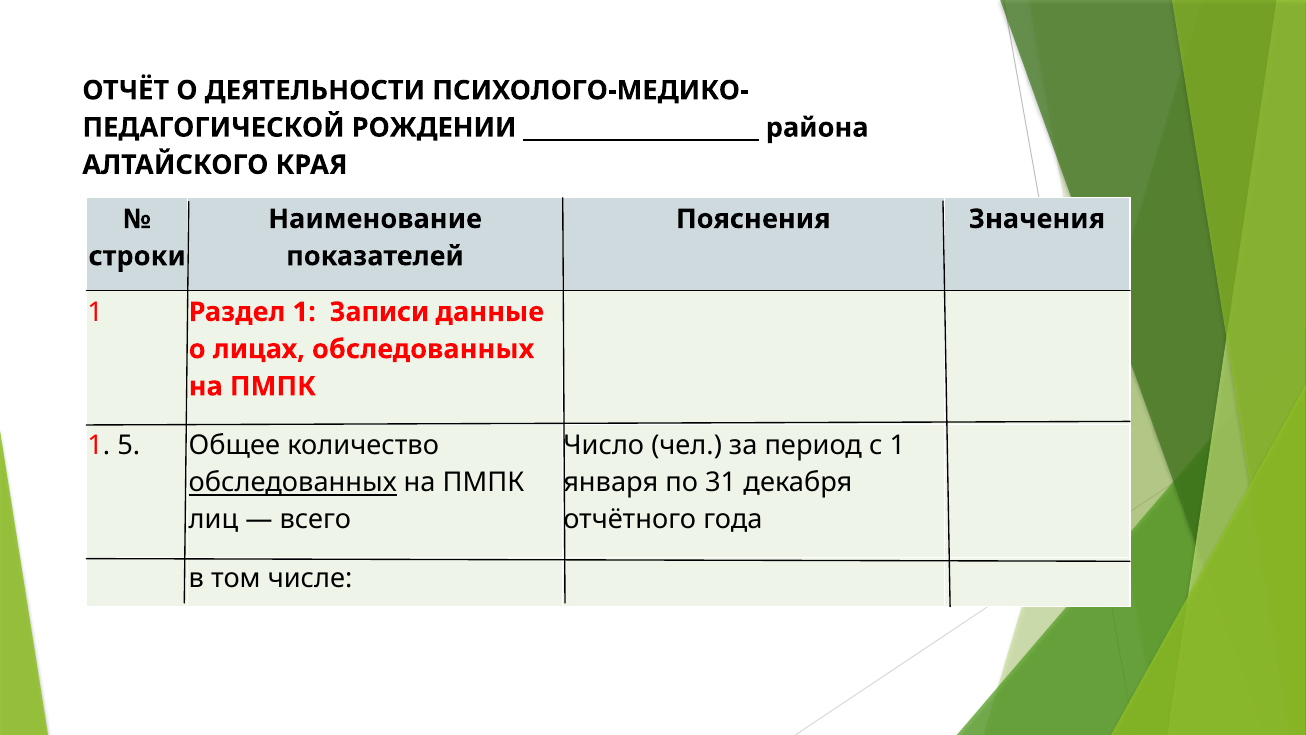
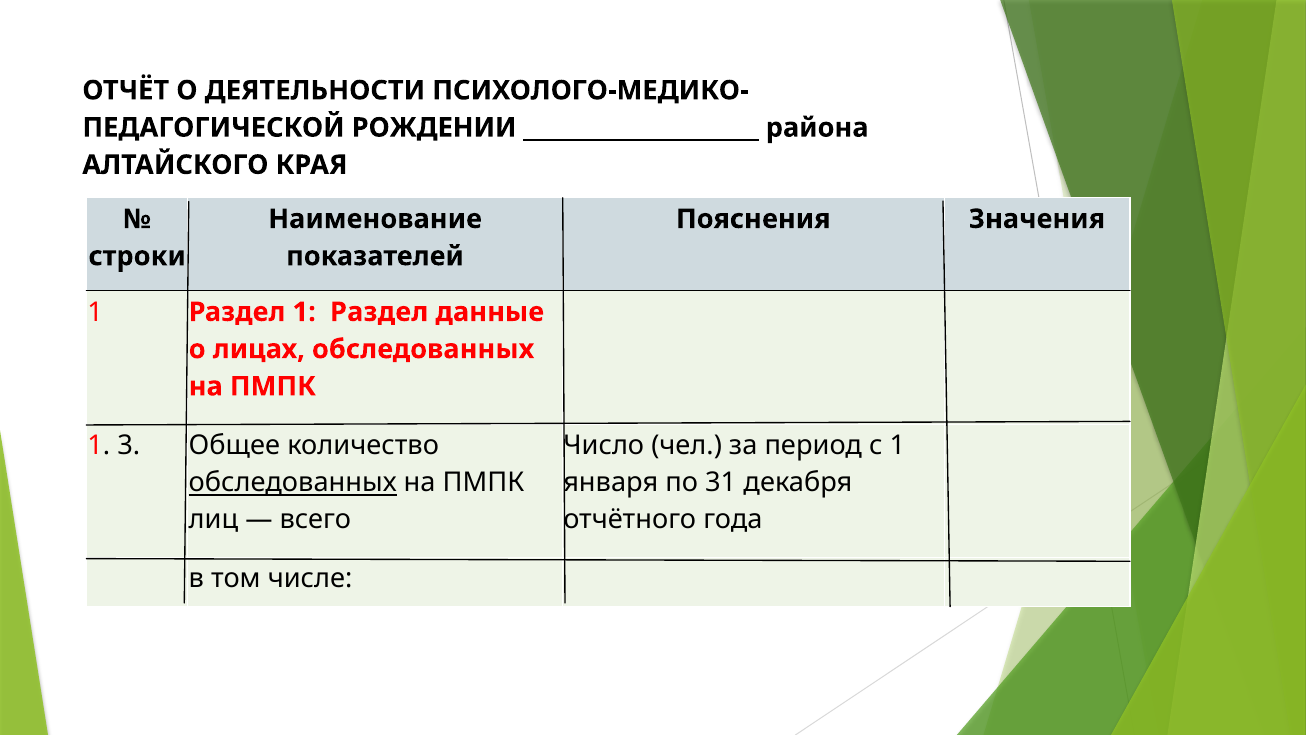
Раздел 1 Записи: Записи -> Раздел (379, 312)
5: 5 -> 3 (129, 445)
